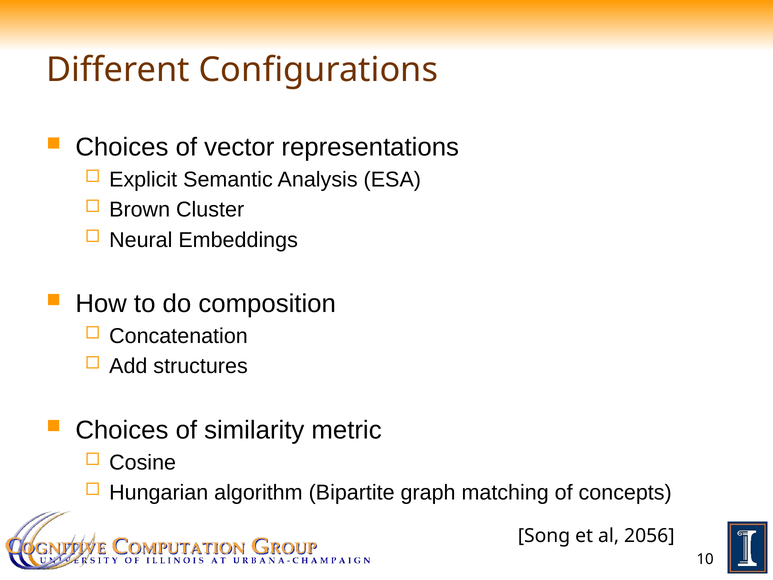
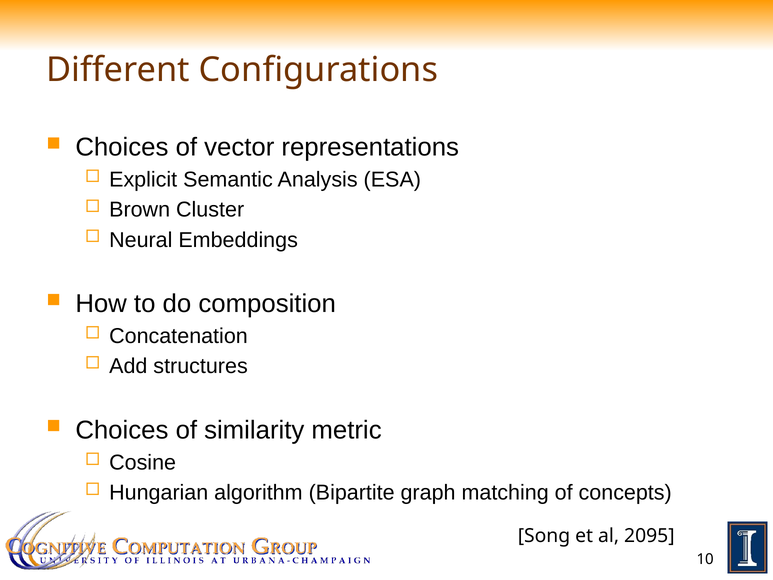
2056: 2056 -> 2095 (649, 536)
